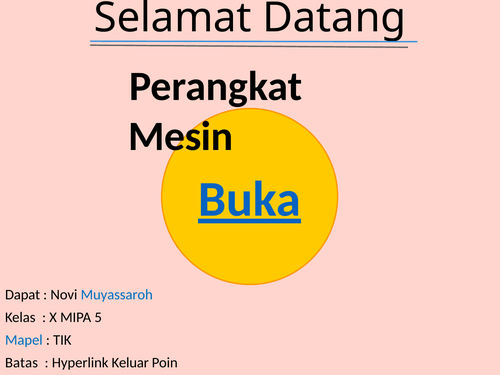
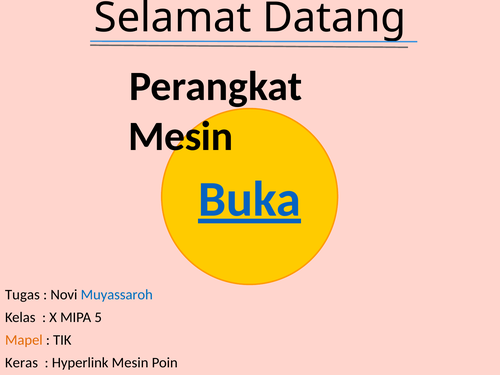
Dapat: Dapat -> Tugas (22, 295)
Mapel colour: blue -> orange (24, 340)
Batas: Batas -> Keras (21, 363)
Hyperlink Keluar: Keluar -> Mesin (130, 363)
